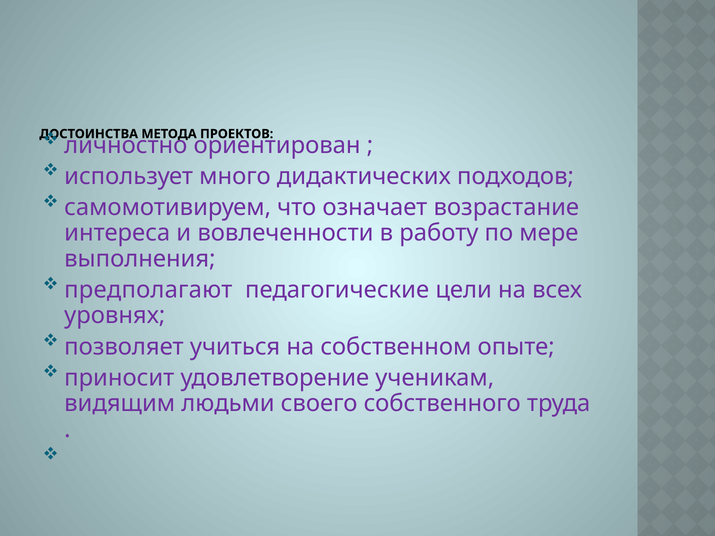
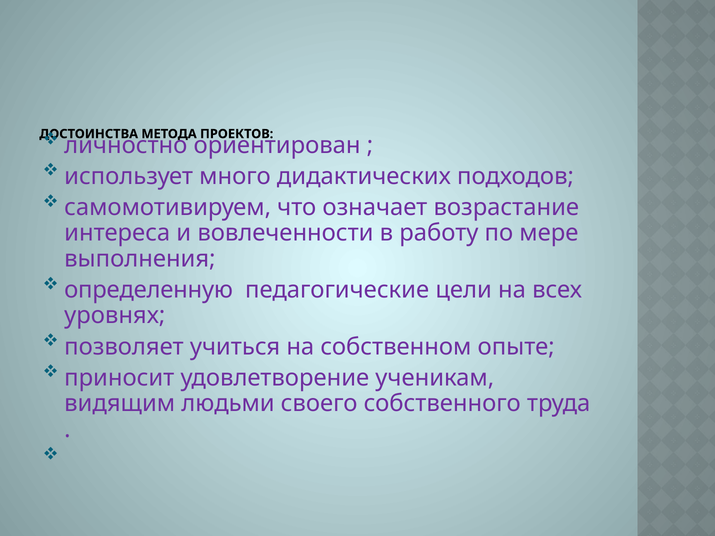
предполагают: предполагают -> определенную (149, 290)
